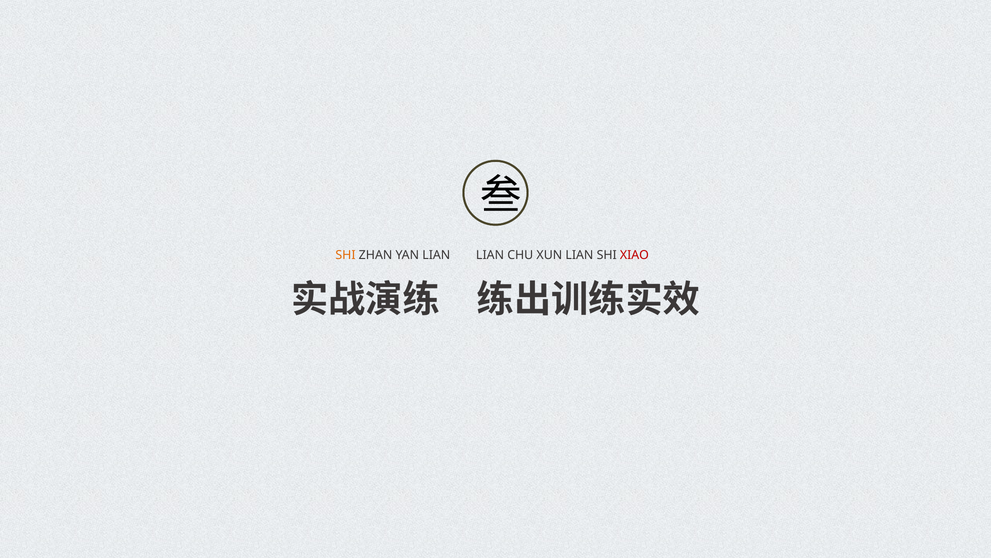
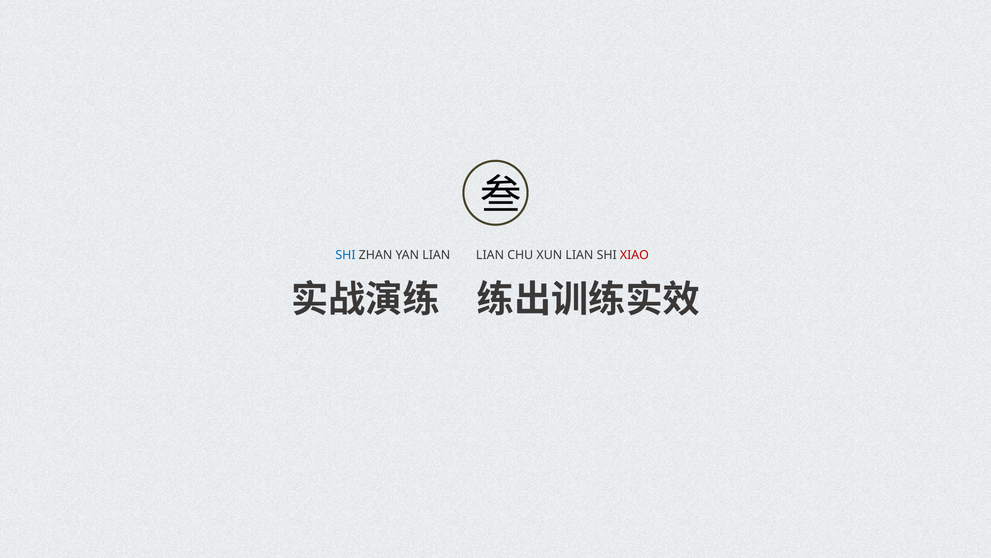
SHI colour: orange -> blue (346, 255)
